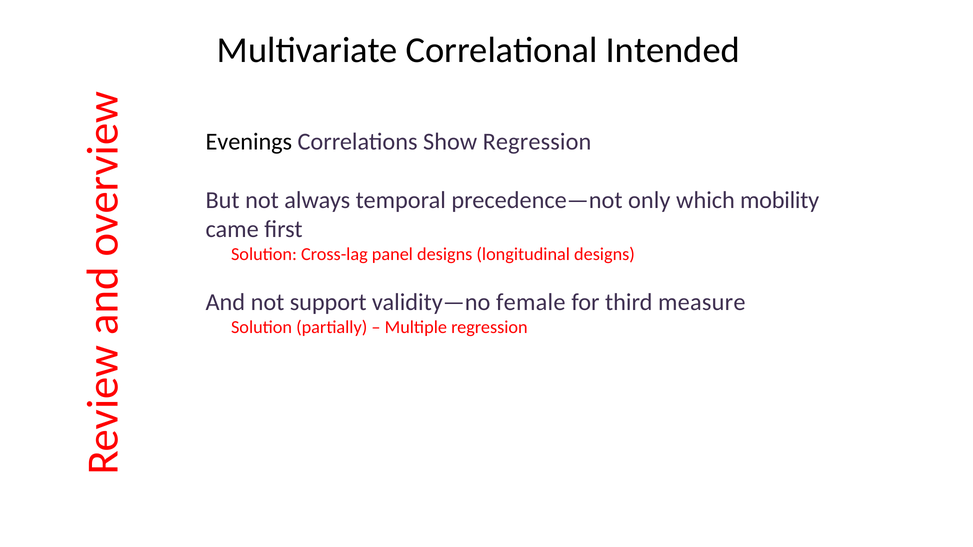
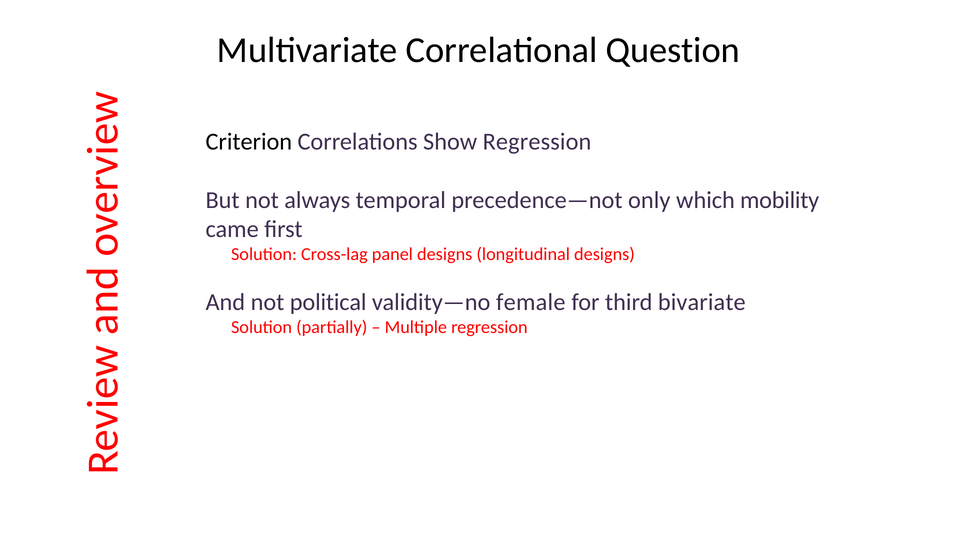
Intended: Intended -> Question (673, 50)
Evenings: Evenings -> Criterion (249, 142)
support: support -> political (328, 302)
measure: measure -> bivariate (702, 302)
